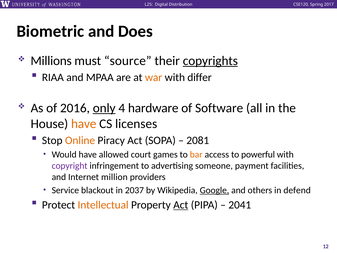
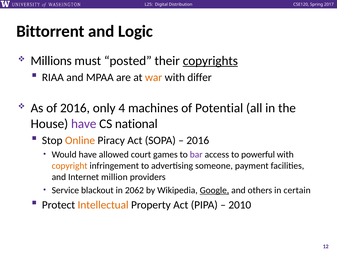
Biometric: Biometric -> Bittorrent (50, 31)
Does: Does -> Logic (136, 31)
source: source -> posted (128, 61)
only underline: present -> none (104, 108)
hardware: hardware -> machines (153, 108)
Software: Software -> Potential (219, 108)
have colour: orange -> purple (84, 124)
licenses: licenses -> national (136, 124)
2081: 2081 -> 2016 (198, 140)
bar colour: orange -> purple (196, 154)
copyright colour: purple -> orange (70, 166)
2037: 2037 -> 2062 (134, 190)
defend: defend -> certain (297, 190)
Act underline: present -> none (181, 205)
2041: 2041 -> 2010 (240, 205)
